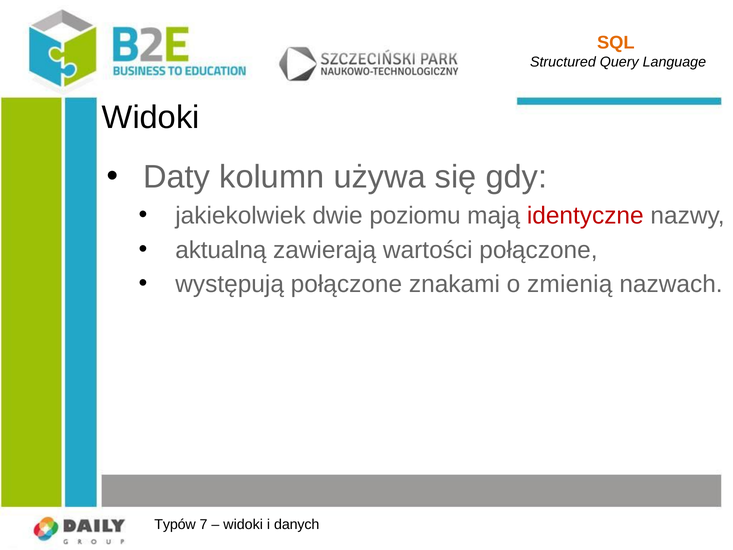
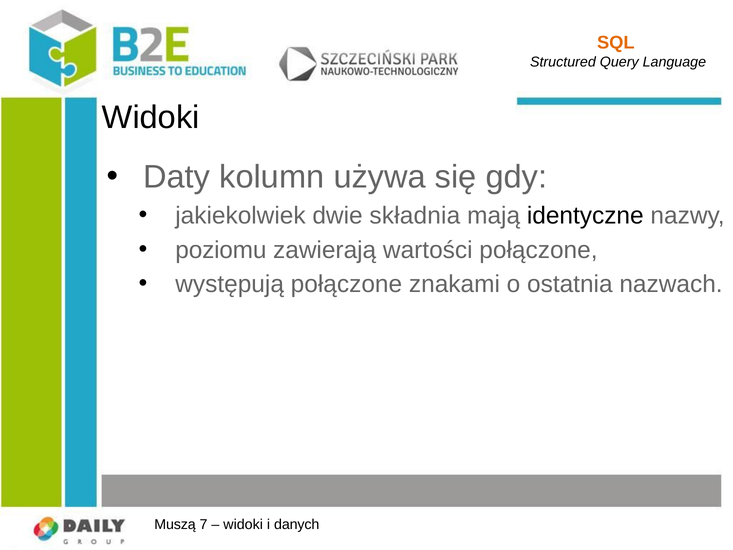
poziomu: poziomu -> składnia (415, 216)
identyczne colour: red -> black (585, 216)
aktualną: aktualną -> poziomu (221, 250)
zmienią: zmienią -> ostatnia (570, 284)
Typów: Typów -> Muszą (175, 524)
